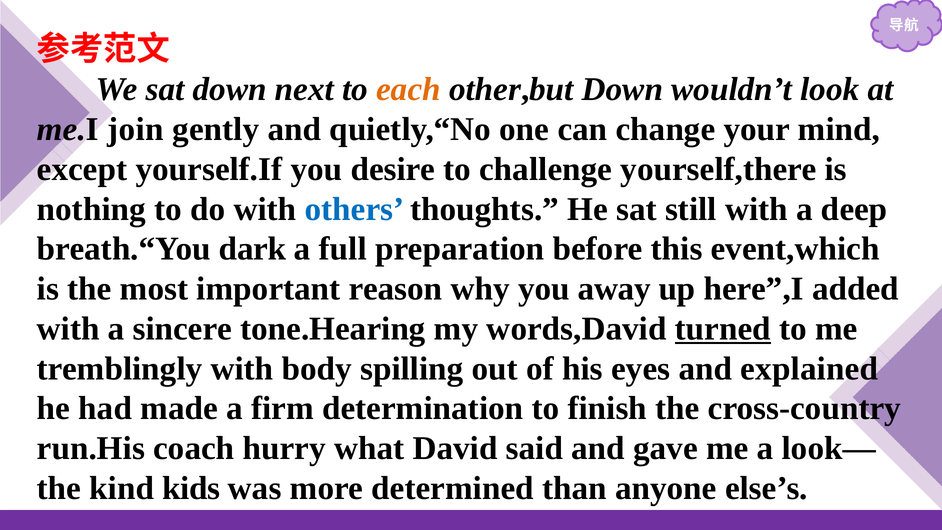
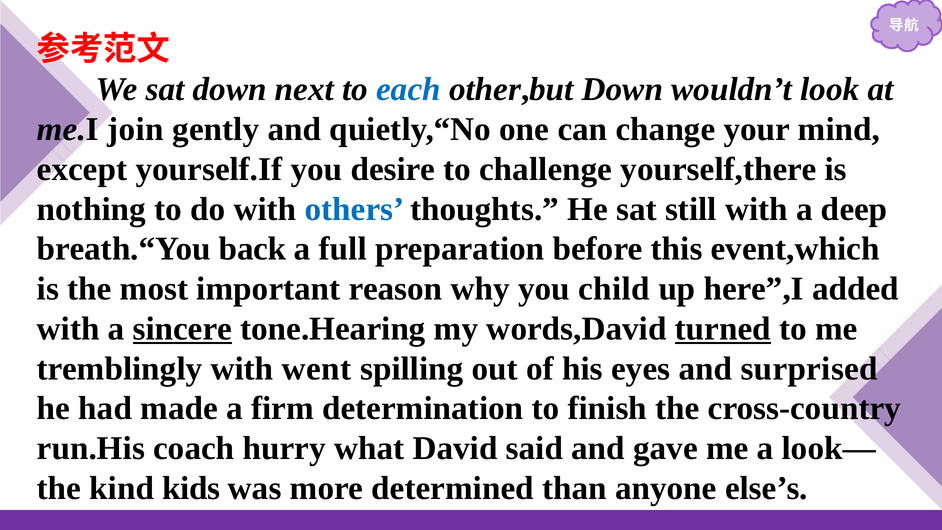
each colour: orange -> blue (408, 89)
dark: dark -> back (253, 249)
away: away -> child (614, 289)
sincere underline: none -> present (182, 329)
body: body -> went (317, 368)
explained: explained -> surprised (809, 368)
